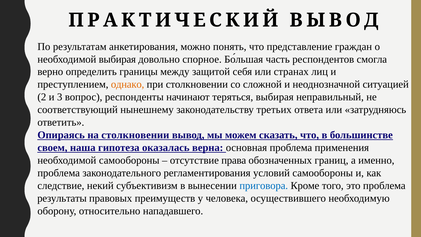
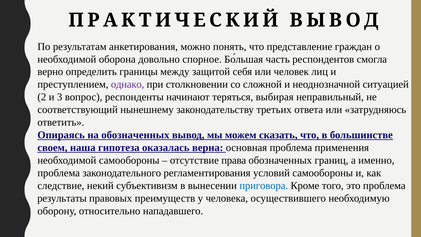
необходимой выбирая: выбирая -> оборона (117, 59)
странах: странах -> человек (291, 72)
однако colour: orange -> purple (128, 84)
на столкновении: столкновении -> обозначенных (135, 135)
